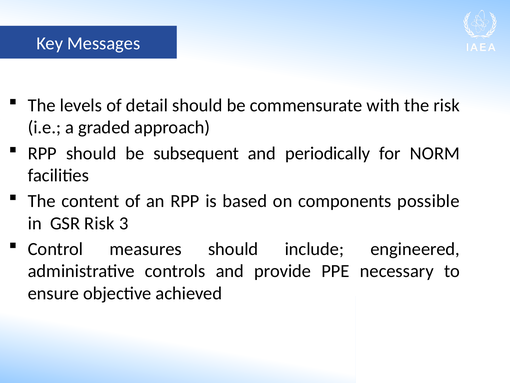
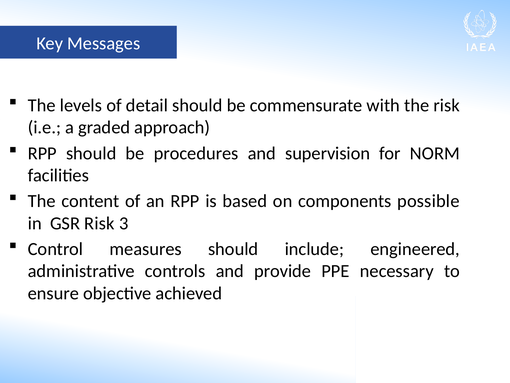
subsequent: subsequent -> procedures (196, 153)
periodically: periodically -> supervision (328, 153)
